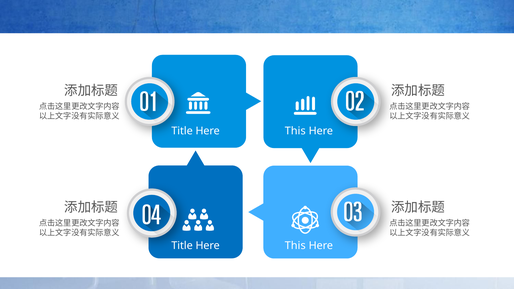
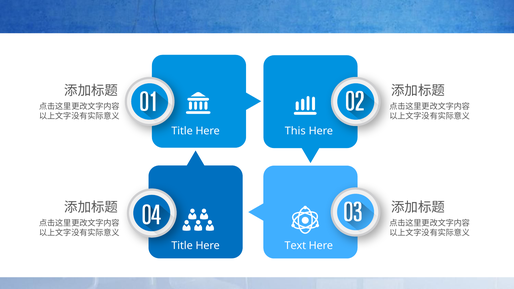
This: This -> Text (295, 246)
